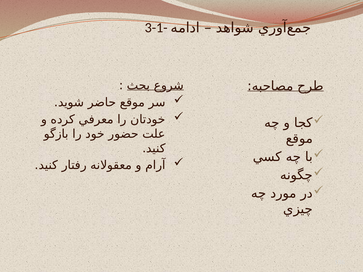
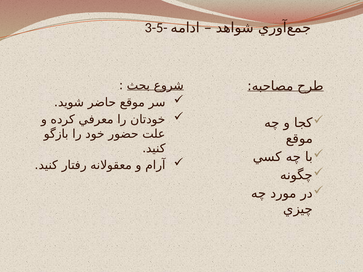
3-1-: 3-1- -> 3-5- (156, 28)
